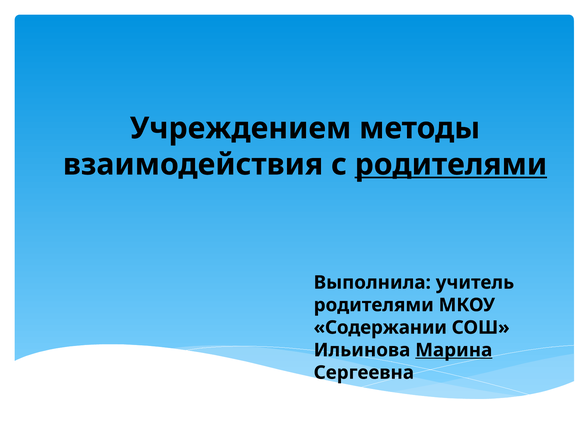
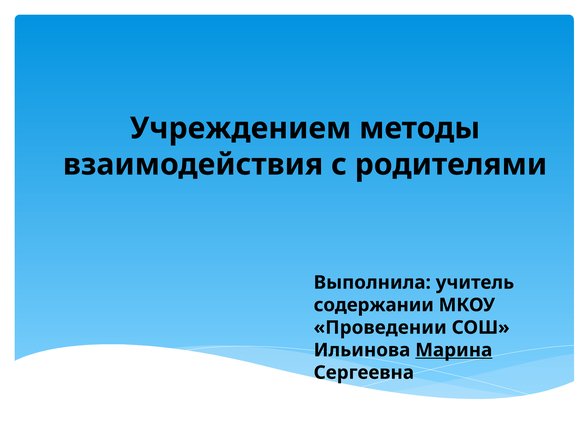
родителями underline: present -> none (451, 165)
родителями: родителями -> содержании (374, 305)
Содержании: Содержании -> Проведении (380, 328)
